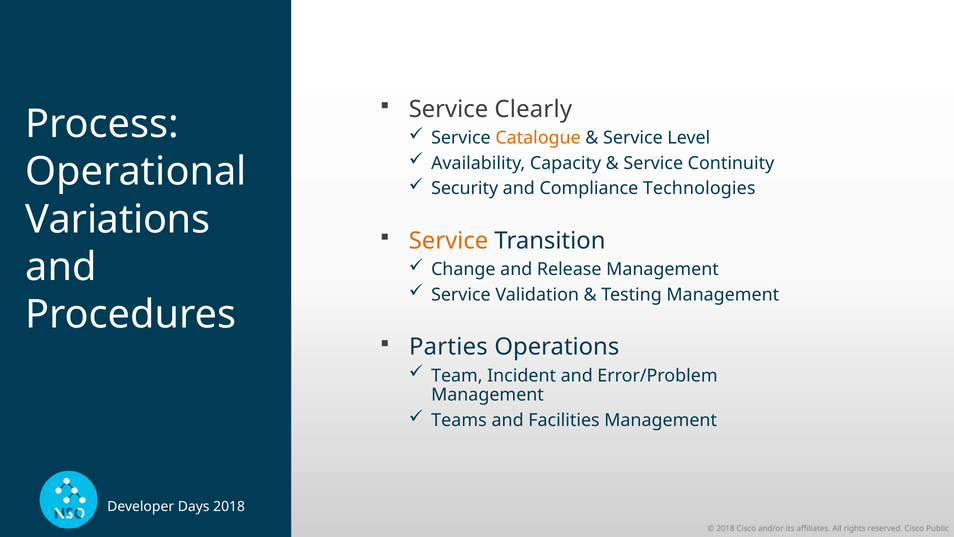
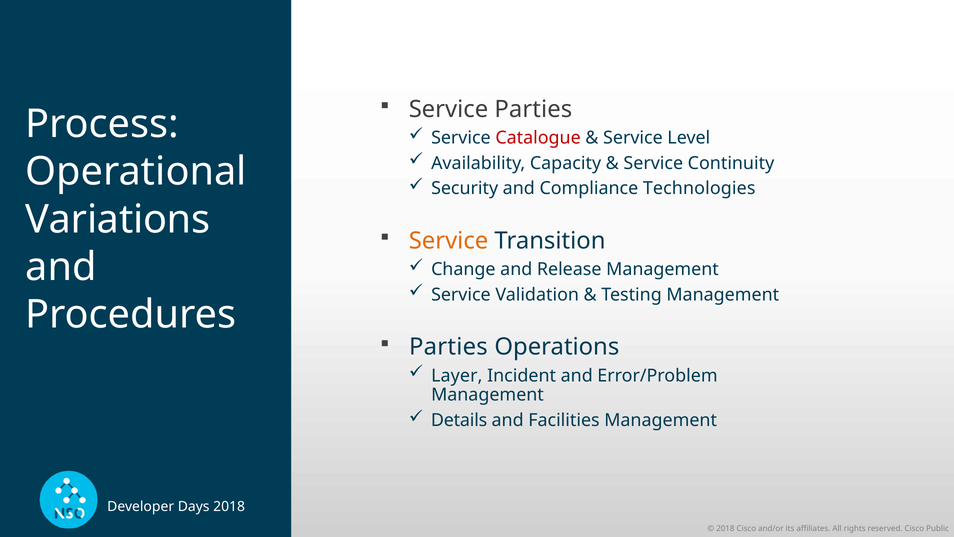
Service Clearly: Clearly -> Parties (533, 109)
Catalogue colour: orange -> red (538, 138)
Team: Team -> Layer (457, 375)
Teams: Teams -> Details (459, 420)
